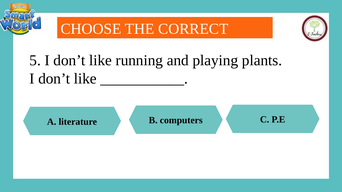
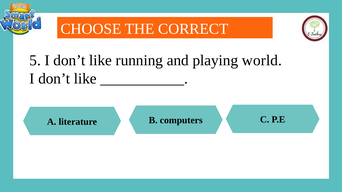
plants: plants -> world (262, 61)
